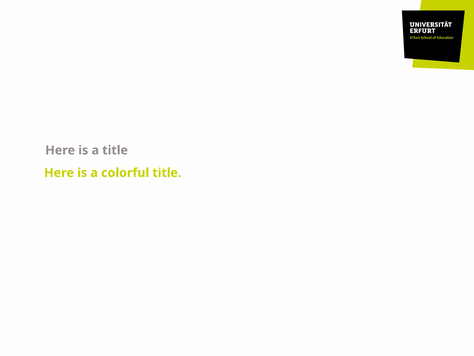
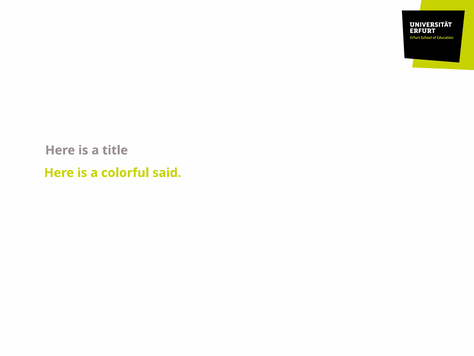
colorful title: title -> said (167, 173)
